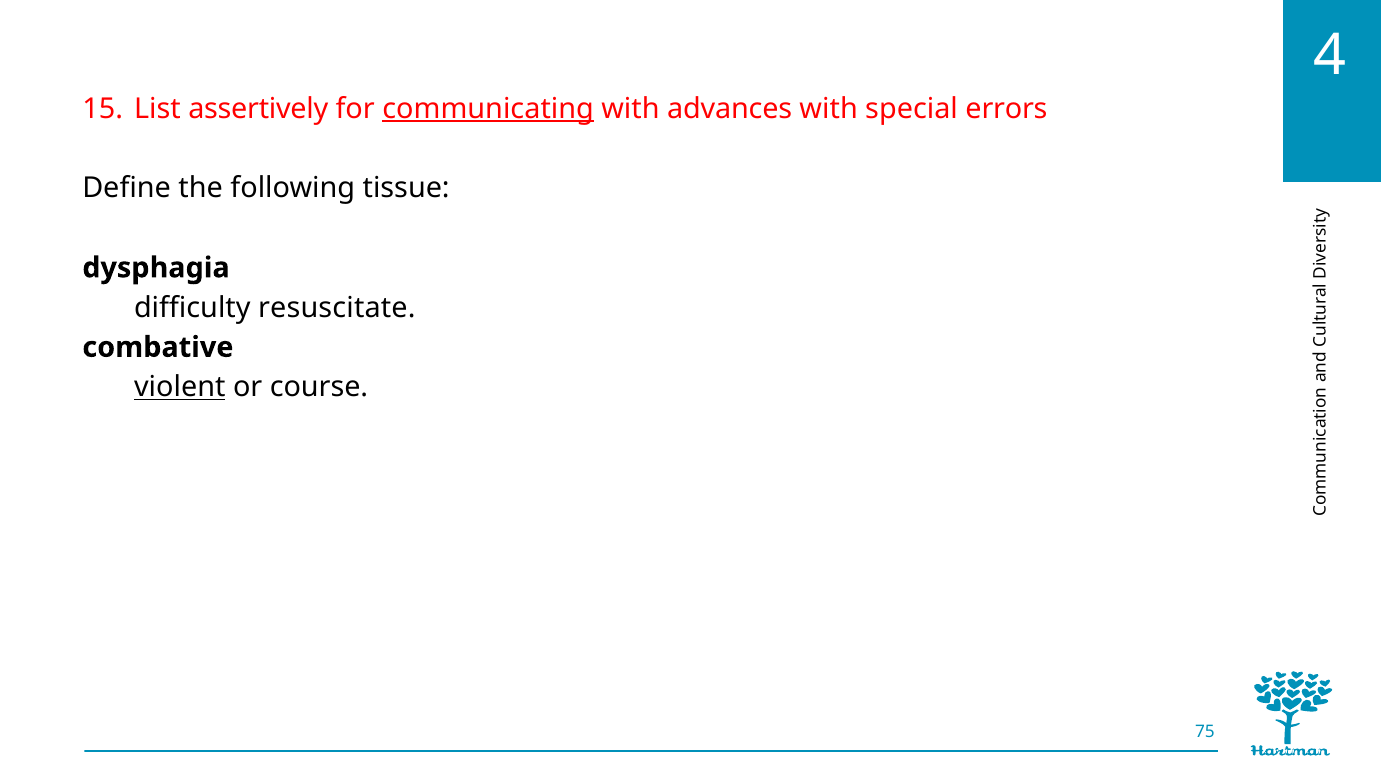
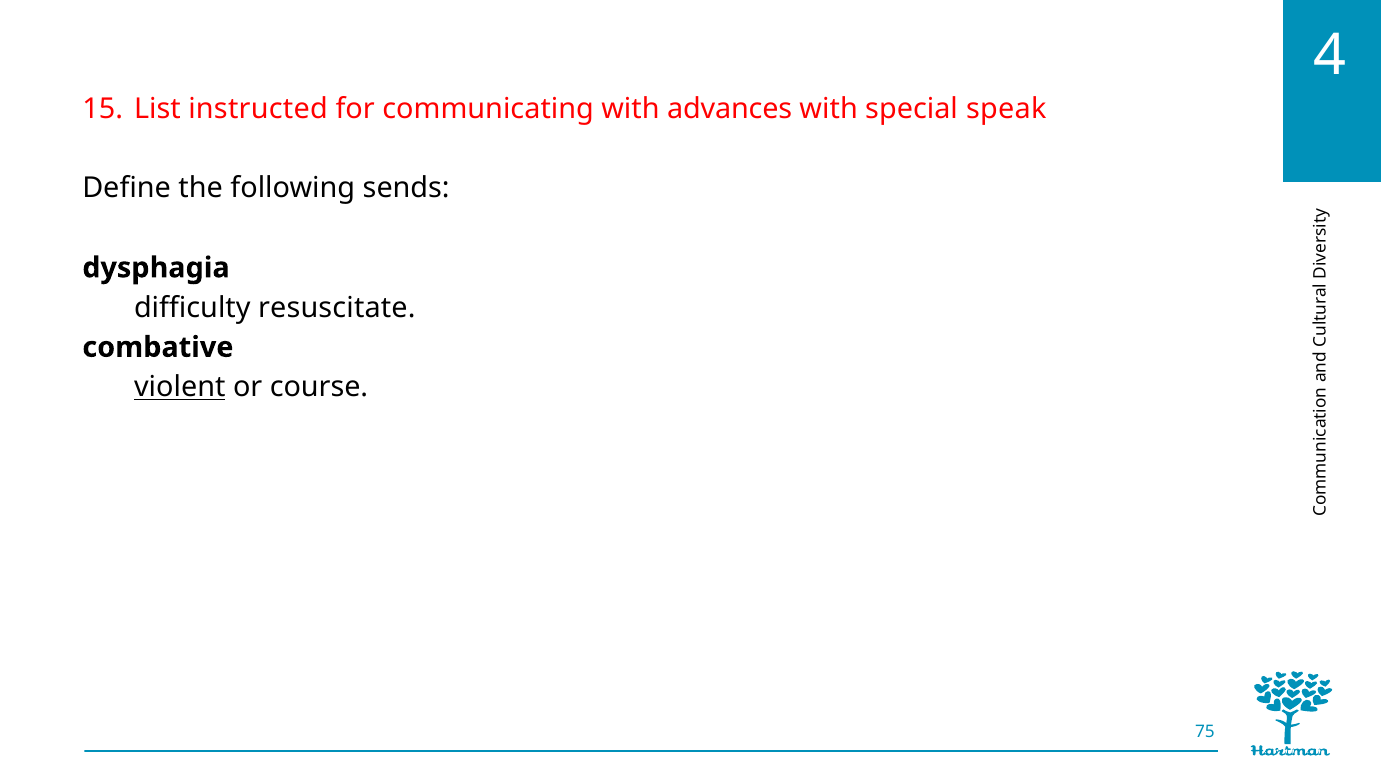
assertively: assertively -> instructed (258, 109)
communicating underline: present -> none (488, 109)
errors: errors -> speak (1006, 109)
tissue: tissue -> sends (406, 188)
